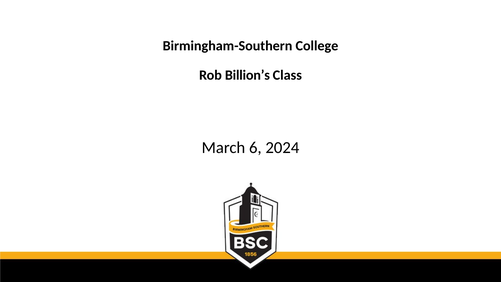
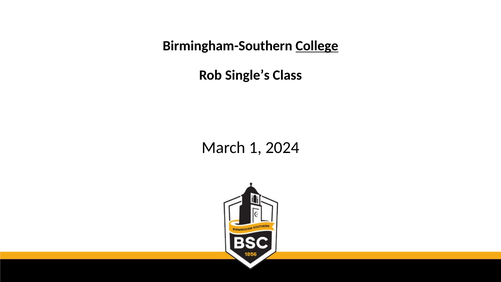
College underline: none -> present (317, 46)
Billion’s: Billion’s -> Single’s (247, 75)
6: 6 -> 1 (255, 148)
